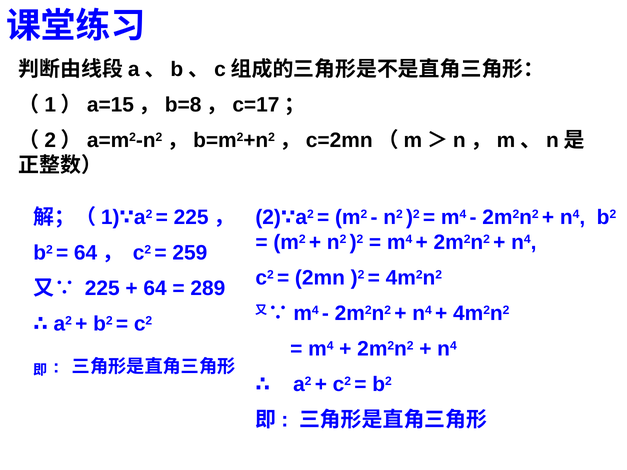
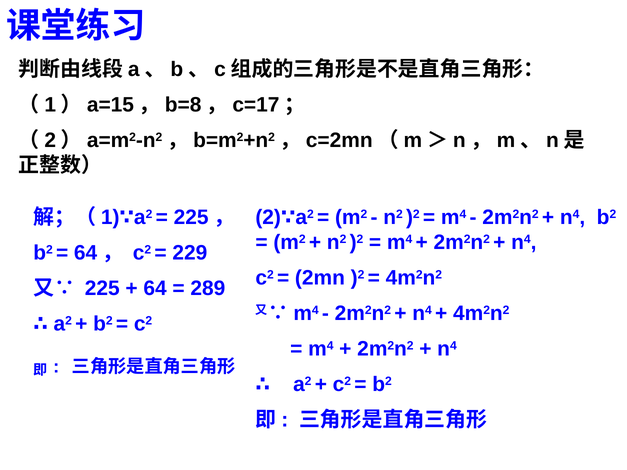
259: 259 -> 229 (190, 253)
